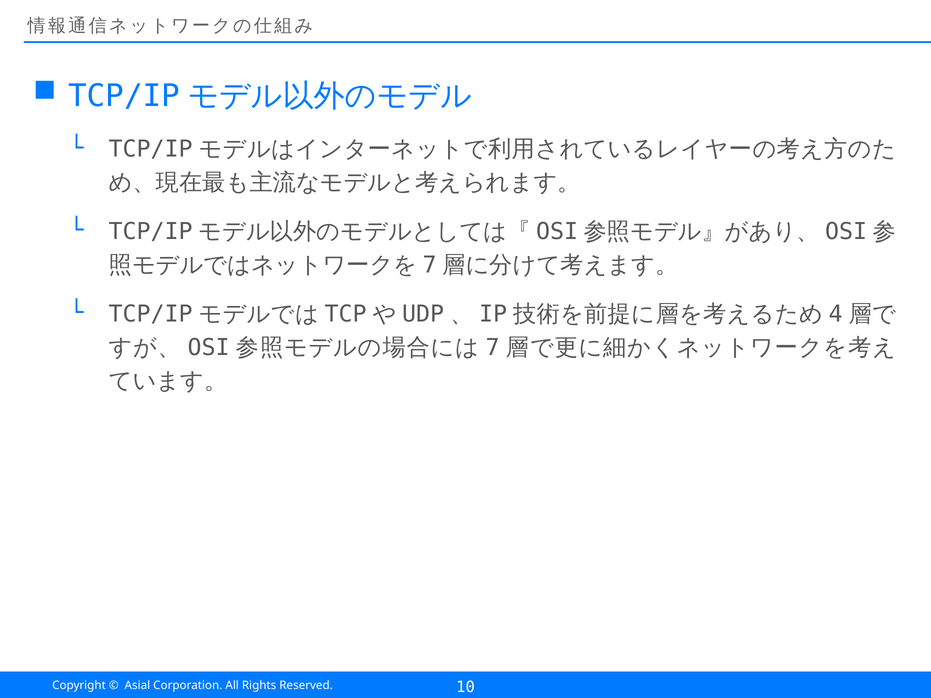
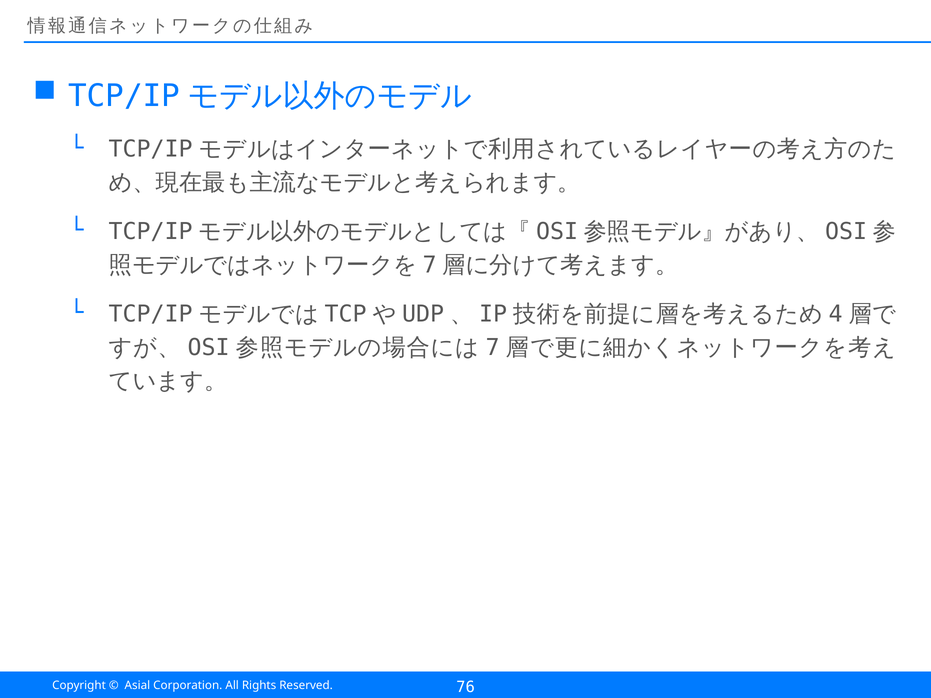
10: 10 -> 76 (466, 687)
